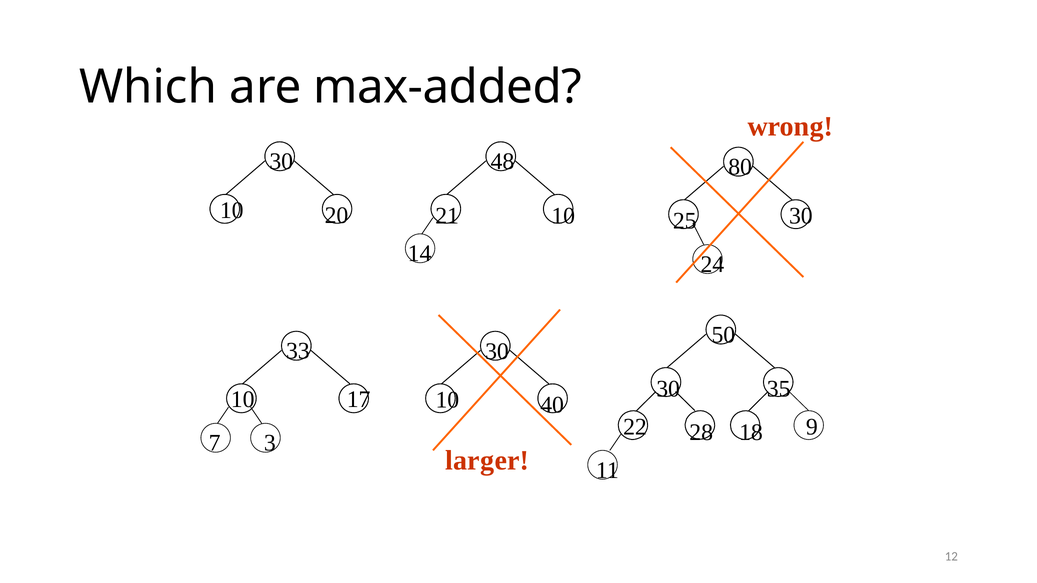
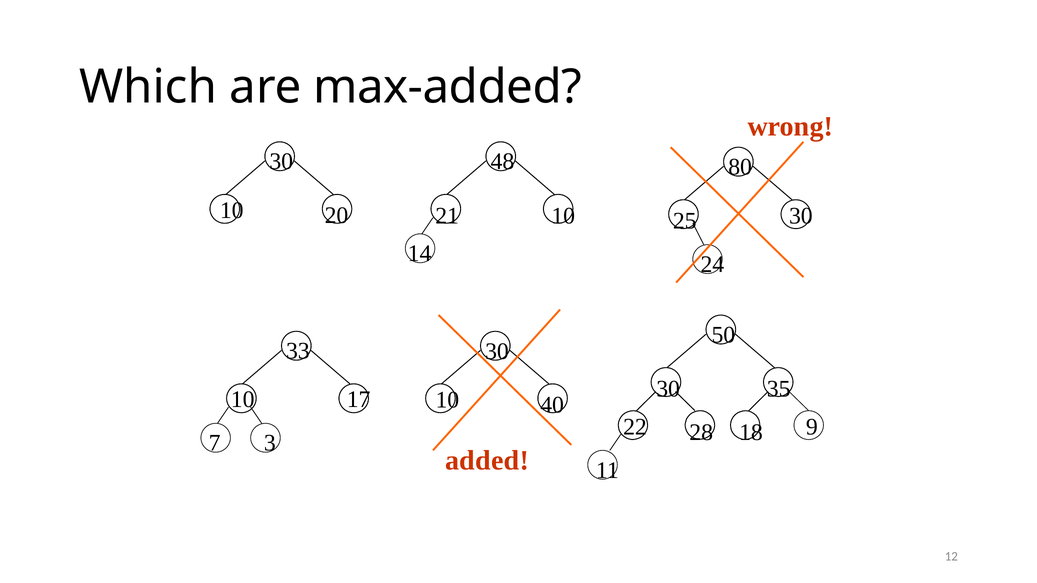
larger: larger -> added (487, 461)
